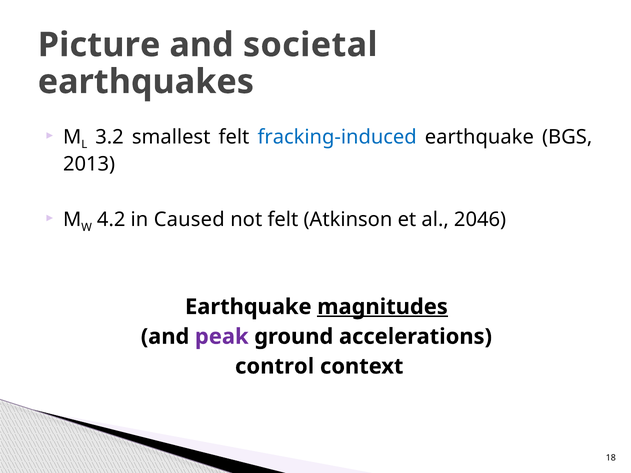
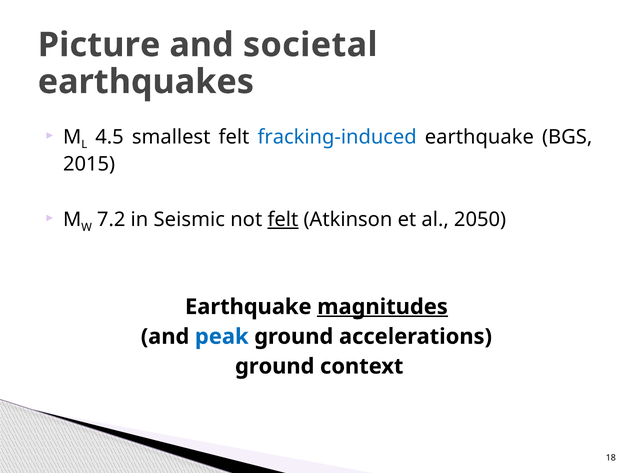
3.2: 3.2 -> 4.5 (110, 137)
2013: 2013 -> 2015 (89, 164)
4.2: 4.2 -> 7.2 (111, 220)
Caused: Caused -> Seismic (189, 220)
felt underline: none -> present (283, 220)
2046: 2046 -> 2050 (480, 220)
peak colour: purple -> blue (222, 337)
control: control -> ground (275, 367)
